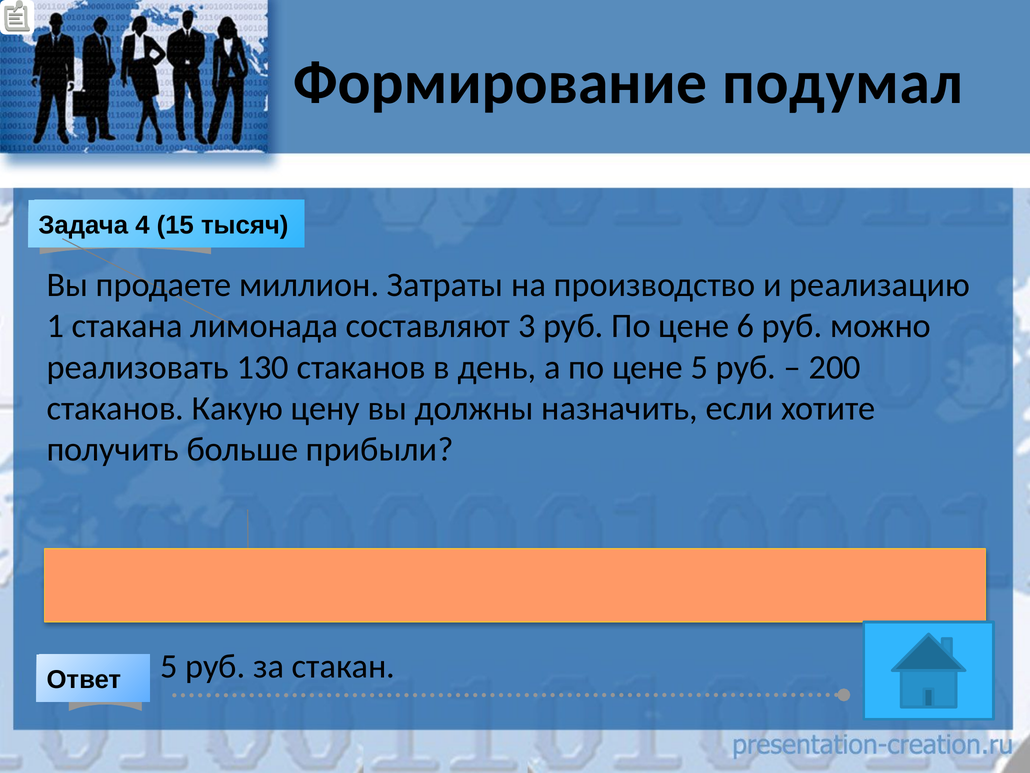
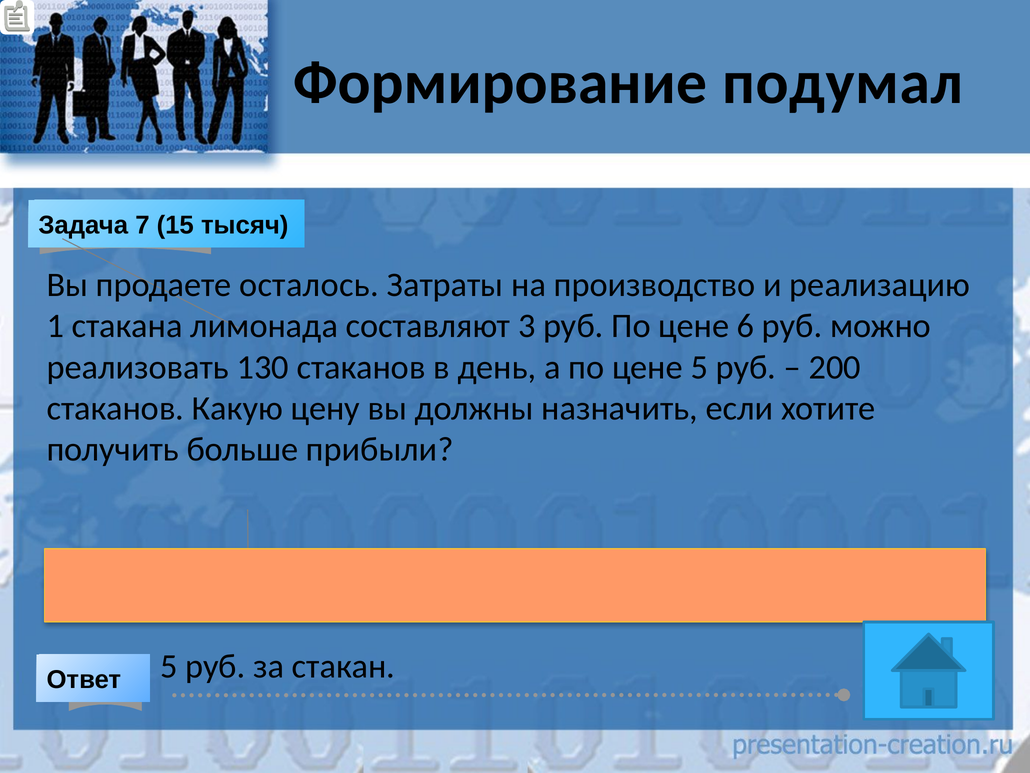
4: 4 -> 7 (142, 225)
миллион: миллион -> осталось (309, 285)
